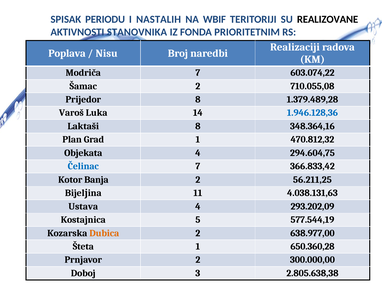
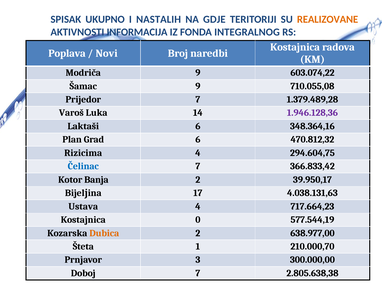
PERIODU: PERIODU -> UKUPNO (105, 19)
WBIF: WBIF -> GDJE (214, 19)
REALIZOVANE colour: black -> orange (328, 19)
STANOVNIKA: STANOVNIKA -> INFORMACIJA (137, 32)
PRIORITETNIM: PRIORITETNIM -> INTEGRALNOG (247, 32)
Realizaciji: Realizaciji -> Kostajnica (295, 47)
Nisu: Nisu -> Novi (107, 53)
Modriča 7: 7 -> 9 (198, 73)
Šamac 2: 2 -> 9 (198, 86)
Prijedor 8: 8 -> 7 (198, 99)
1.946.128,36 colour: blue -> purple (312, 113)
Laktaši 8: 8 -> 6 (198, 126)
Grad 1: 1 -> 6 (198, 139)
Objekata: Objekata -> Rizicima (83, 153)
56.211,25: 56.211,25 -> 39.950,17 (312, 179)
11: 11 -> 17 (198, 193)
293.202,09: 293.202,09 -> 717.664,23 (312, 206)
5: 5 -> 0 (198, 219)
650.360,28: 650.360,28 -> 210.000,70 (312, 246)
Prnjavor 2: 2 -> 3 (198, 259)
Doboj 3: 3 -> 7 (198, 273)
